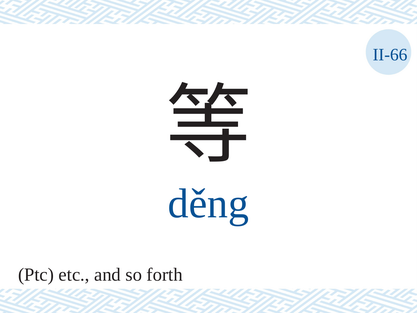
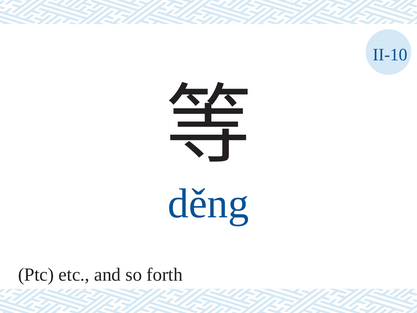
II-66: II-66 -> II-10 (390, 55)
